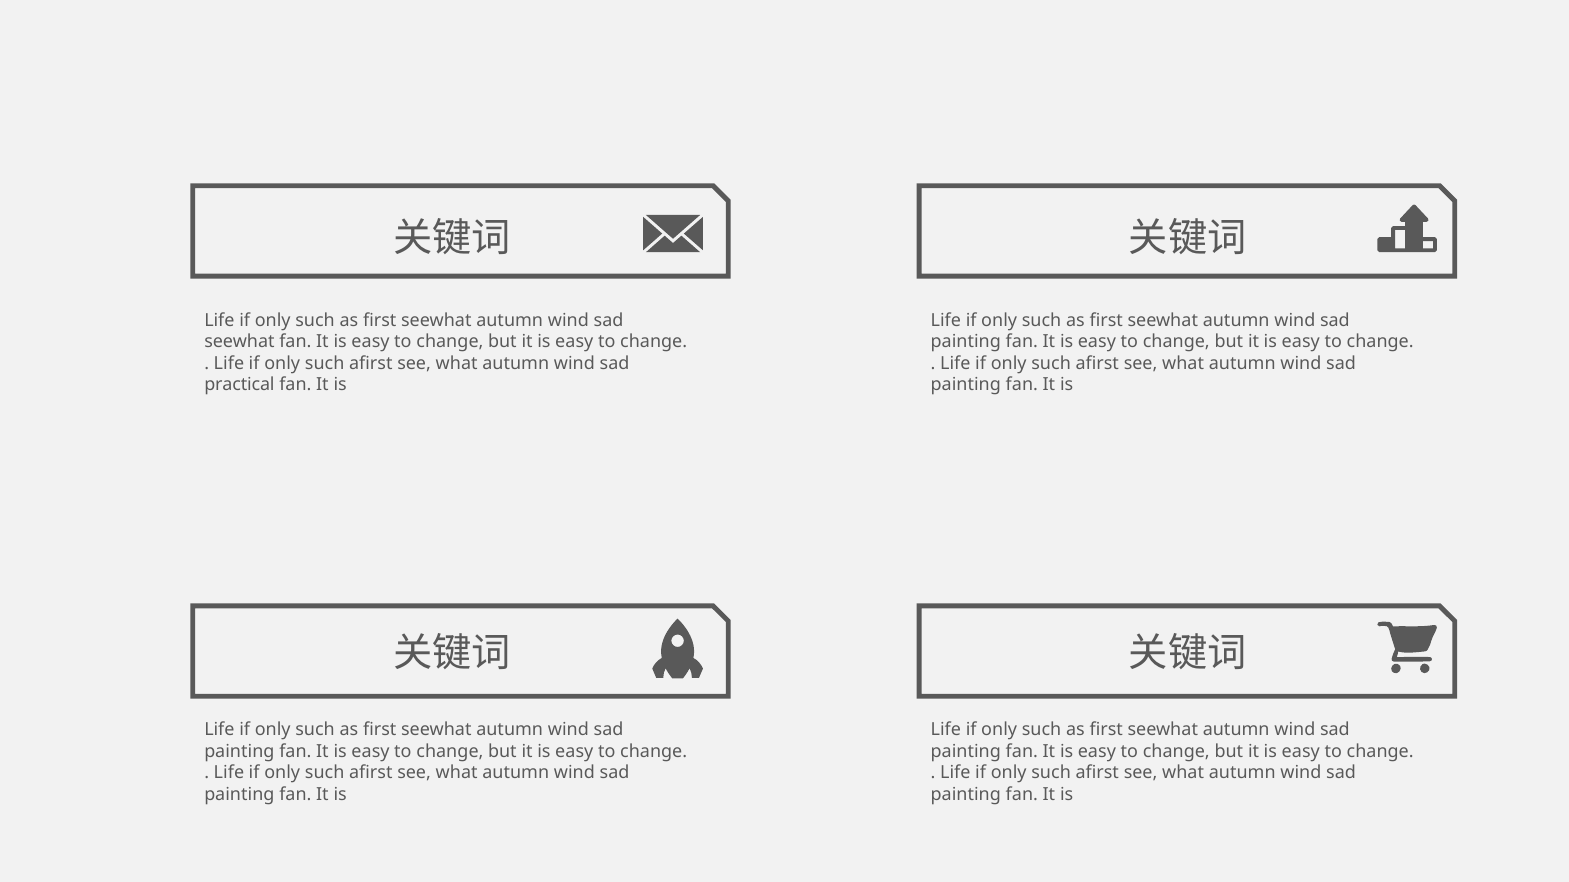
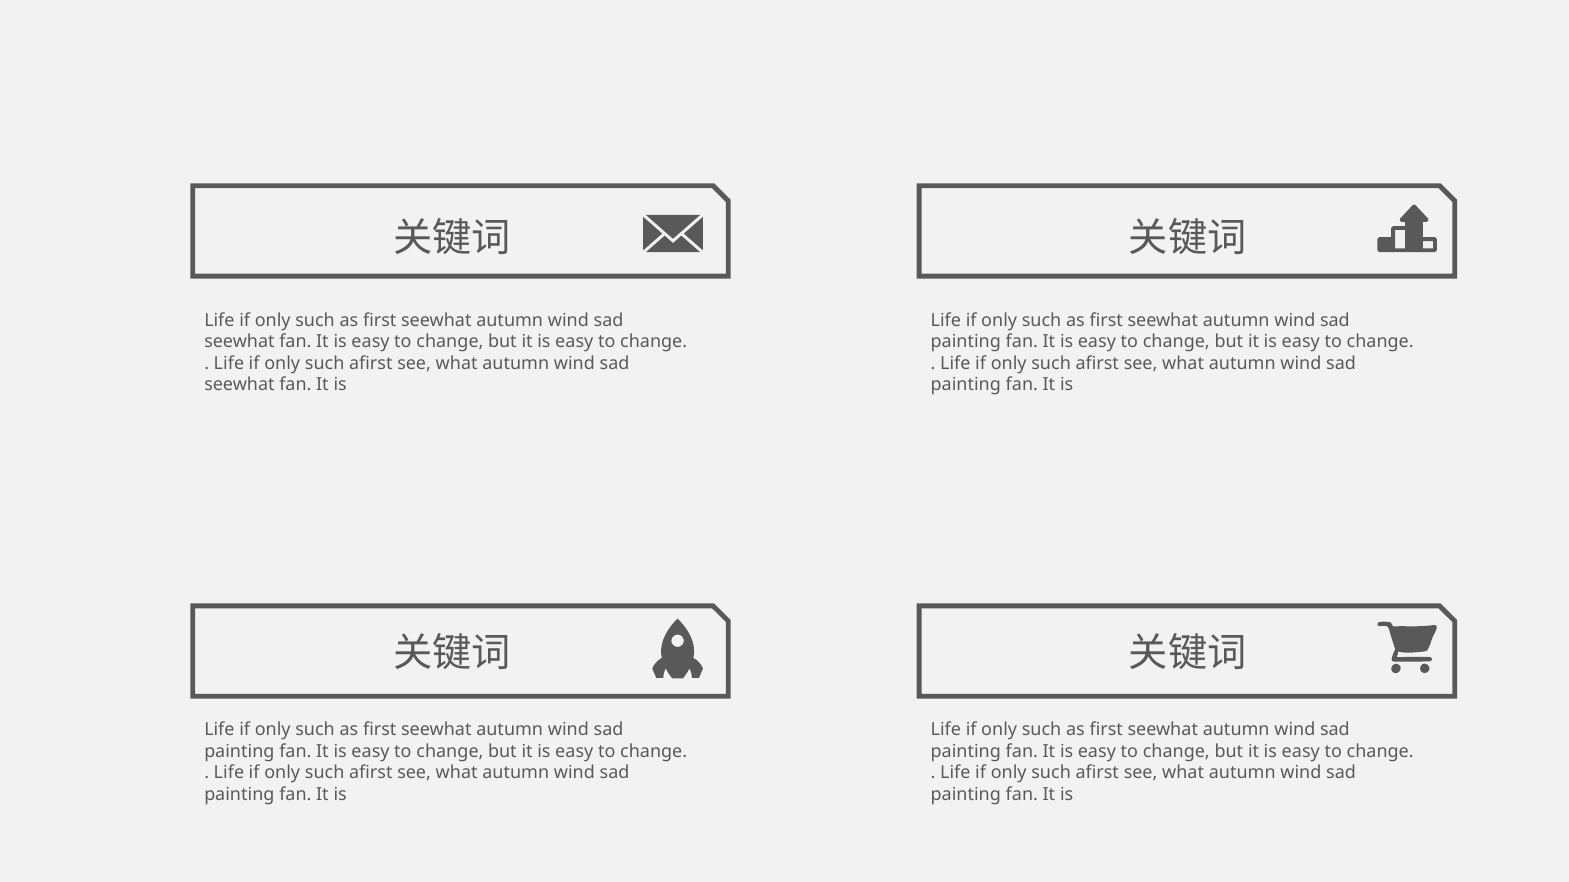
practical: practical -> seewhat (239, 385)
